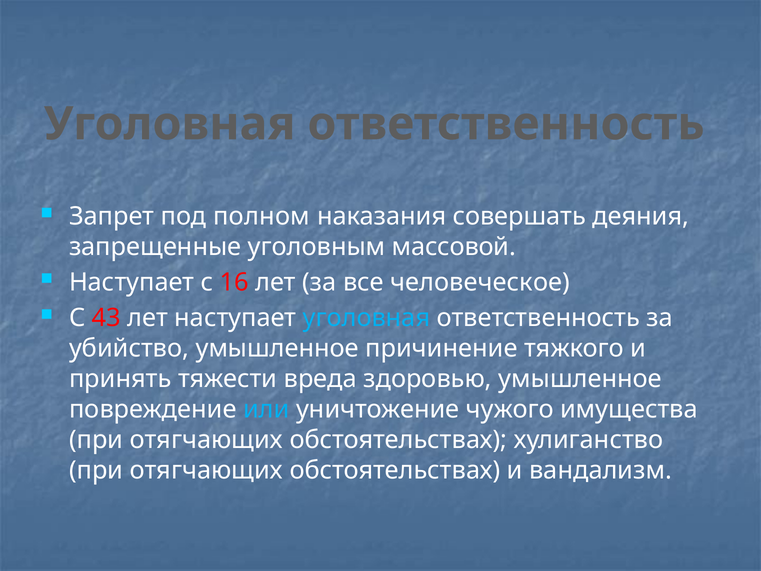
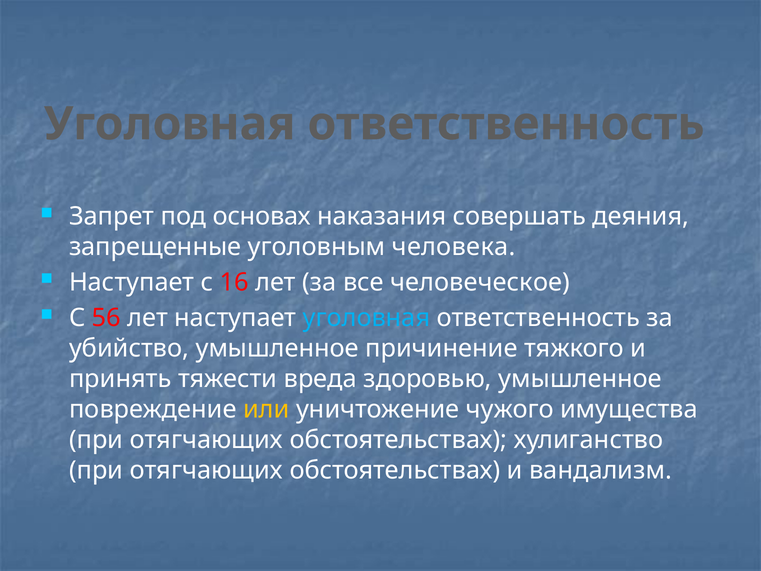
полном: полном -> основах (262, 216)
массовой: массовой -> человека (454, 247)
43: 43 -> 56 (106, 318)
или colour: light blue -> yellow (266, 409)
